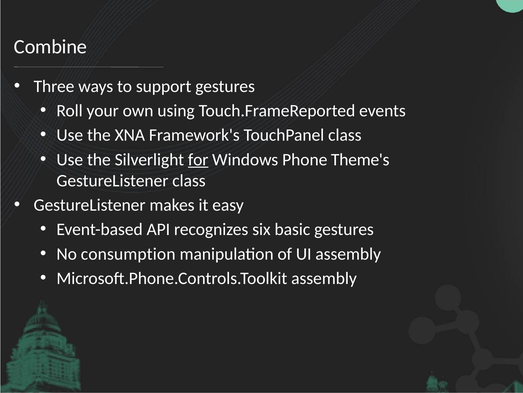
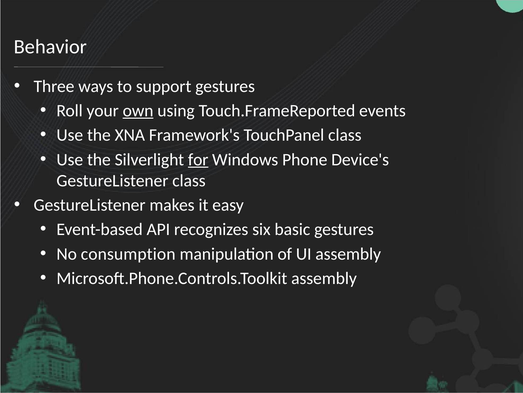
Combine: Combine -> Behavior (50, 47)
own underline: none -> present (138, 111)
Theme's: Theme's -> Device's (360, 159)
